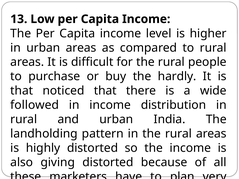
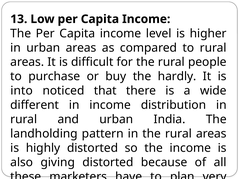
that: that -> into (22, 91)
followed: followed -> different (35, 105)
